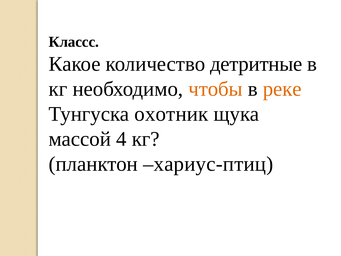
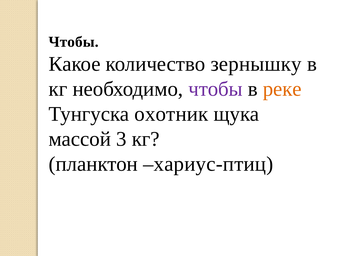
Классс: Классс -> Чтобы (74, 42)
детритные: детритные -> зернышку (256, 64)
чтобы colour: orange -> purple (216, 89)
4: 4 -> 3 (121, 139)
